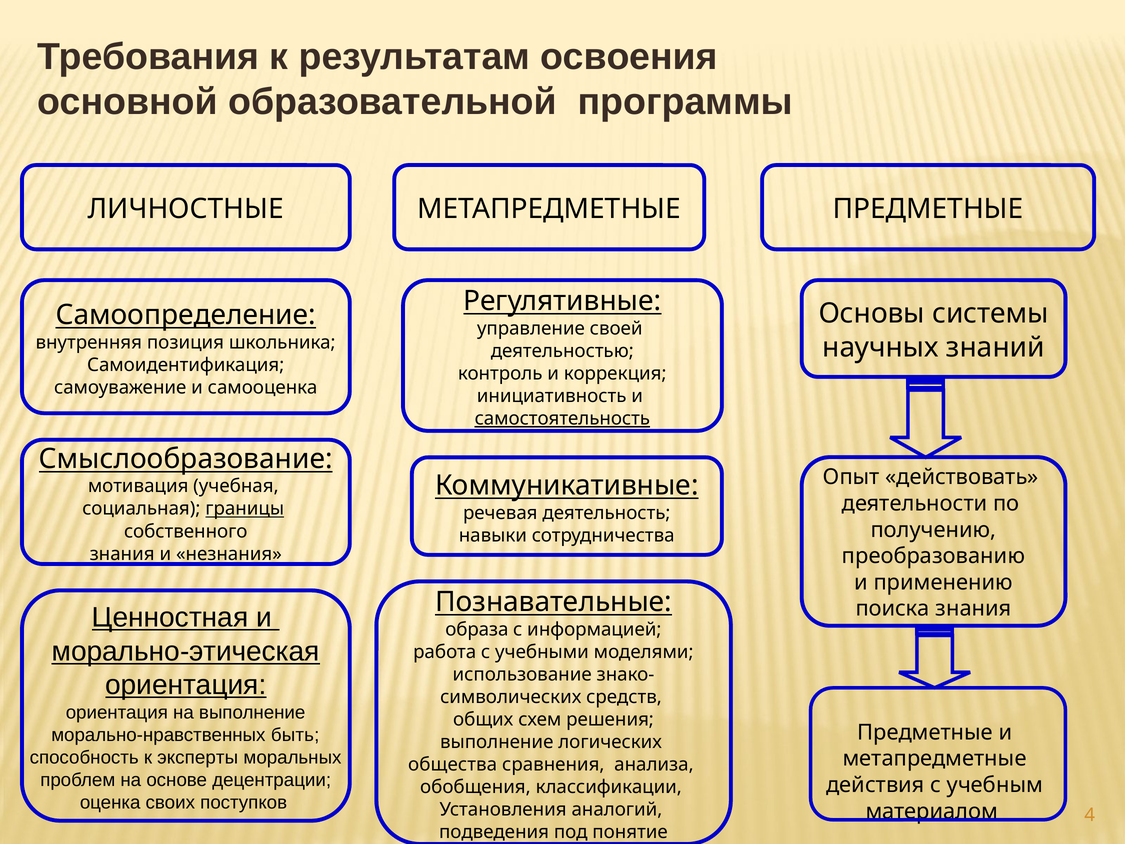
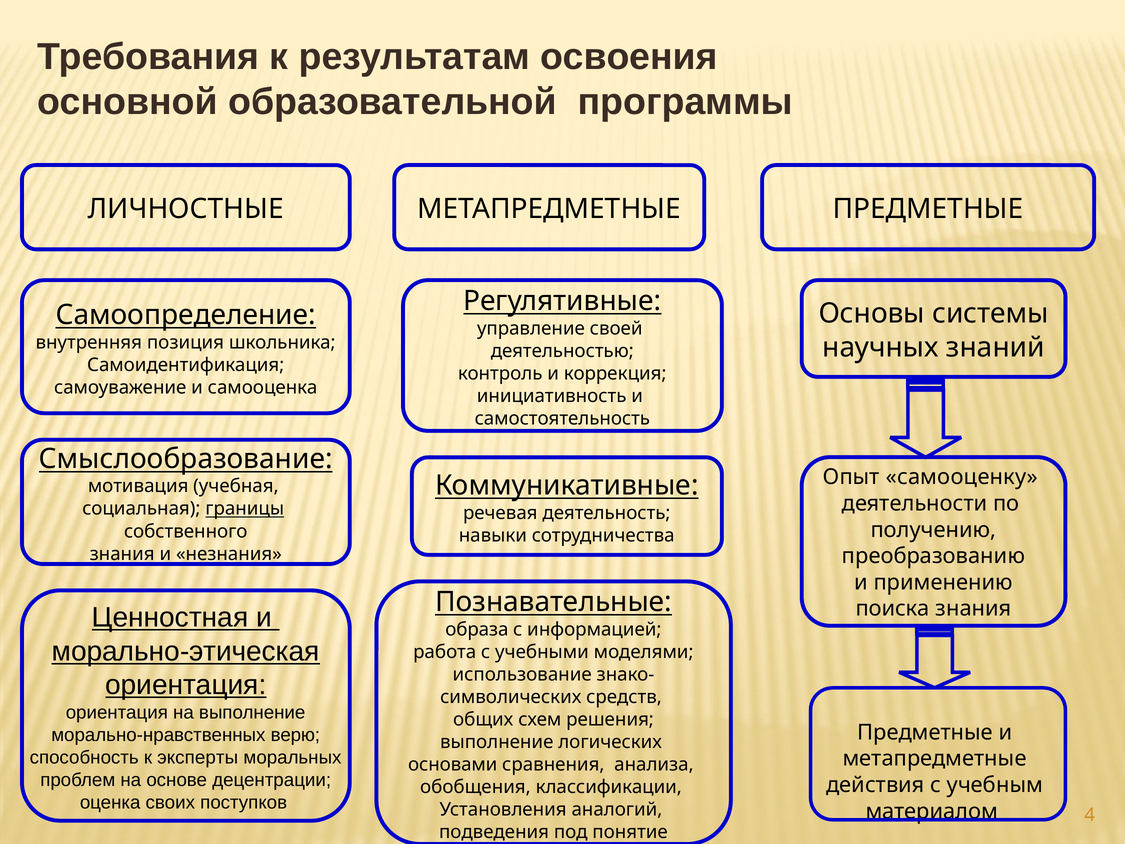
самостоятельность underline: present -> none (562, 419)
действовать: действовать -> самооценку (962, 477)
быть: быть -> верю (295, 735)
общества: общества -> основами (453, 764)
